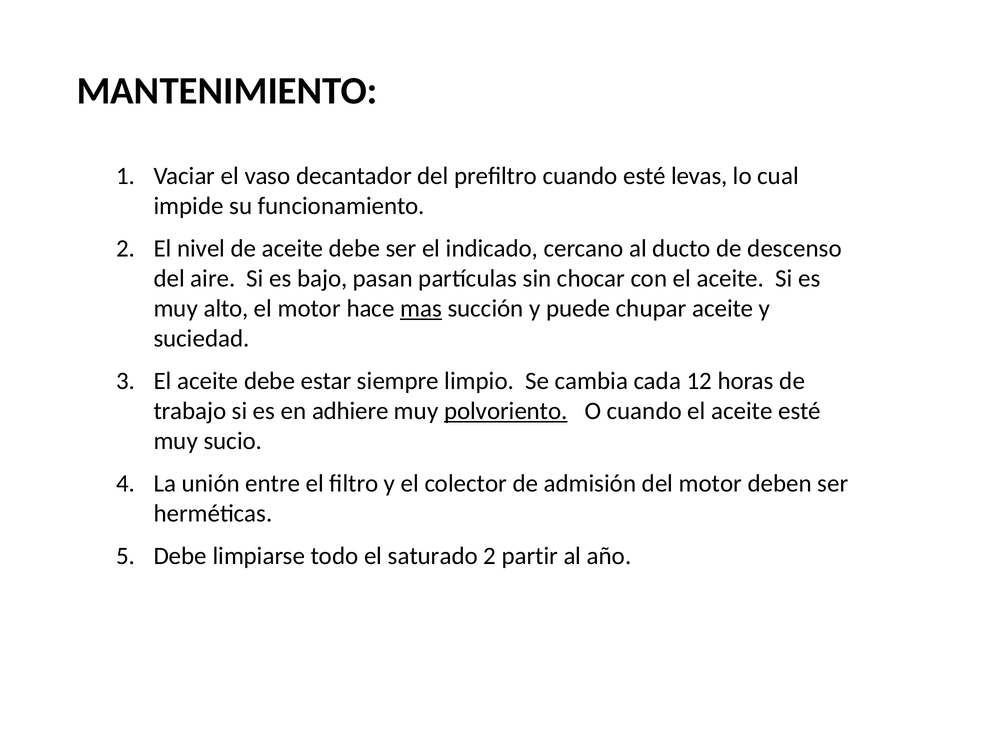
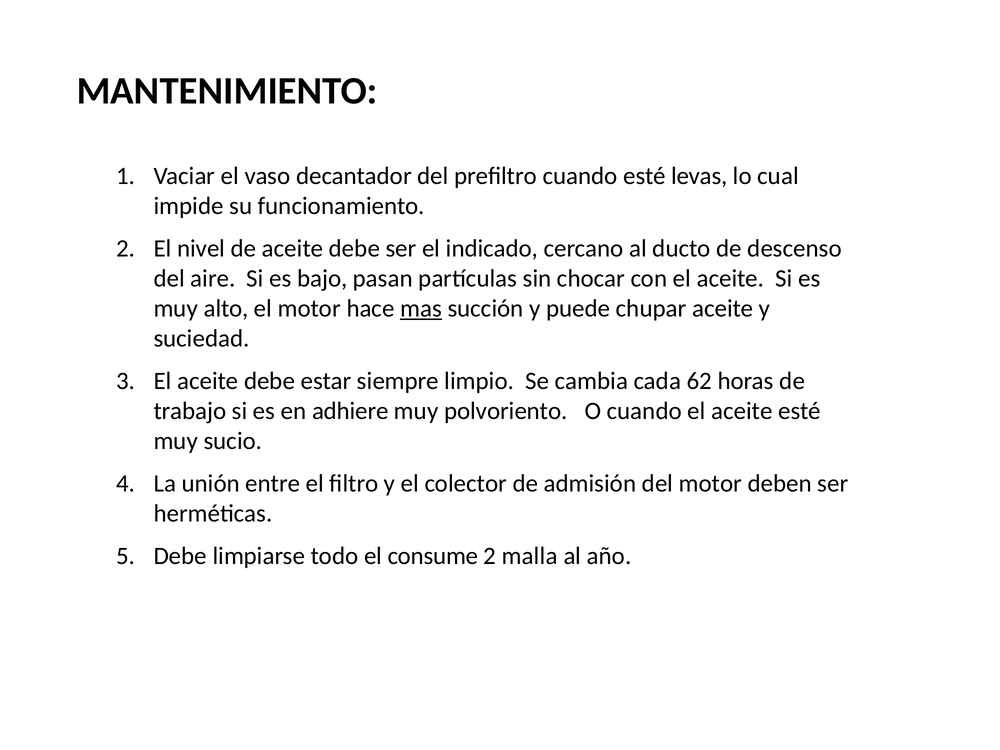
12: 12 -> 62 (699, 381)
polvoriento underline: present -> none (506, 411)
saturado: saturado -> consume (433, 556)
partir: partir -> malla (530, 556)
